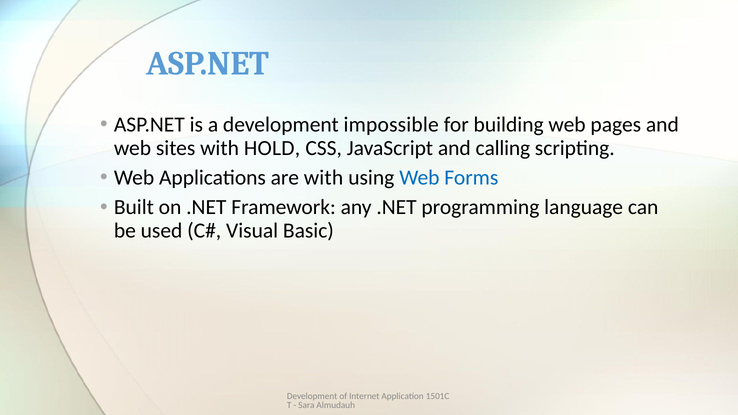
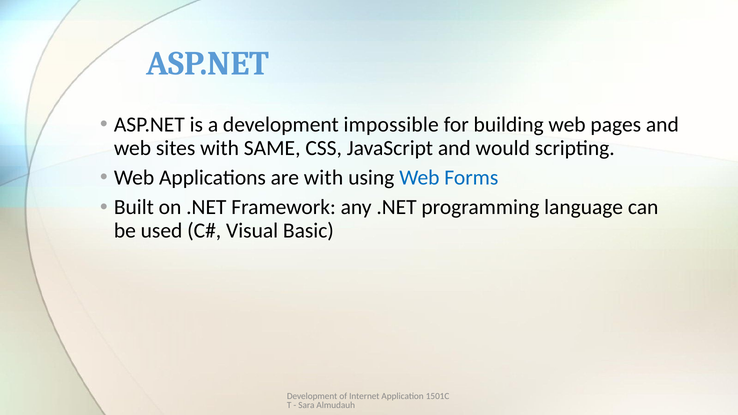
HOLD: HOLD -> SAME (272, 148)
calling: calling -> would (503, 148)
